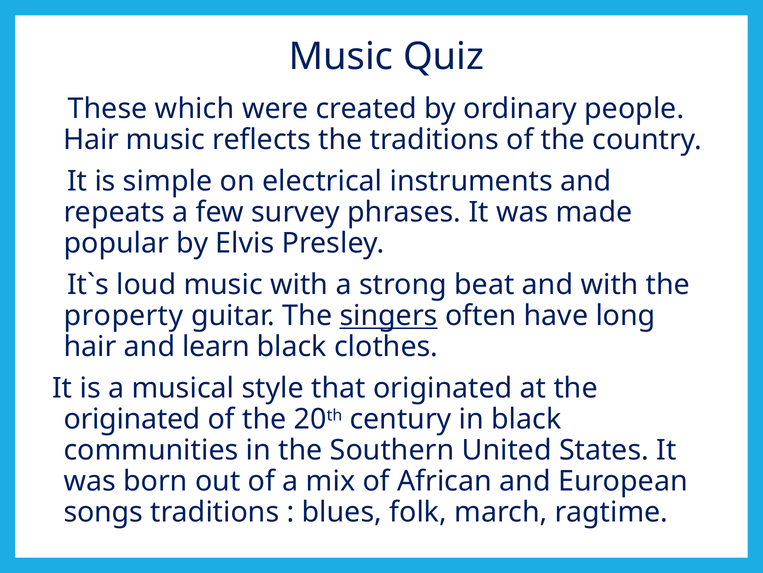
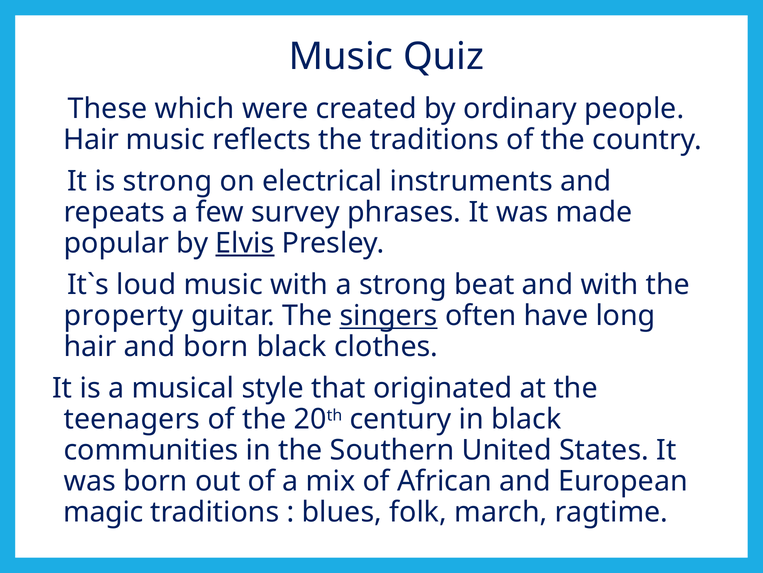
is simple: simple -> strong (168, 181)
Elvis underline: none -> present (245, 243)
and learn: learn -> born (216, 346)
originated: originated -> teenagers (132, 419)
songs: songs -> magic (103, 512)
